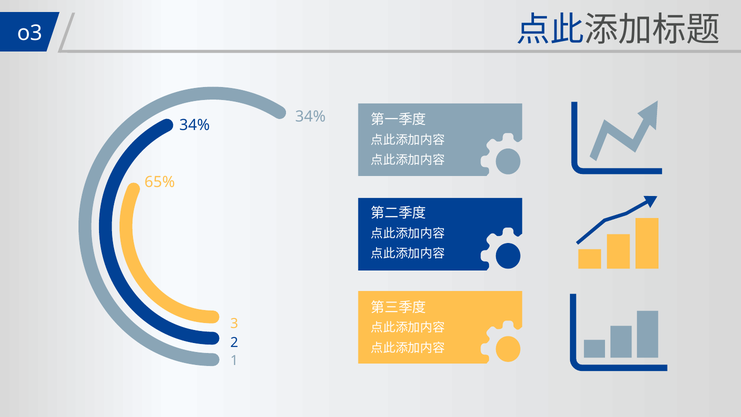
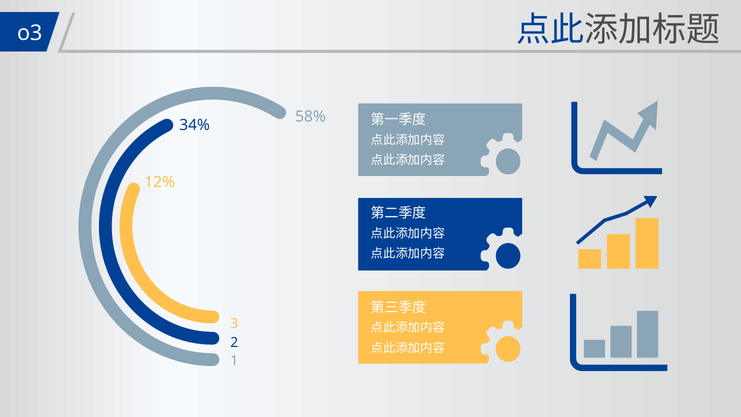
34%: 34% -> 58% (310, 116)
65%: 65% -> 12% (160, 182)
